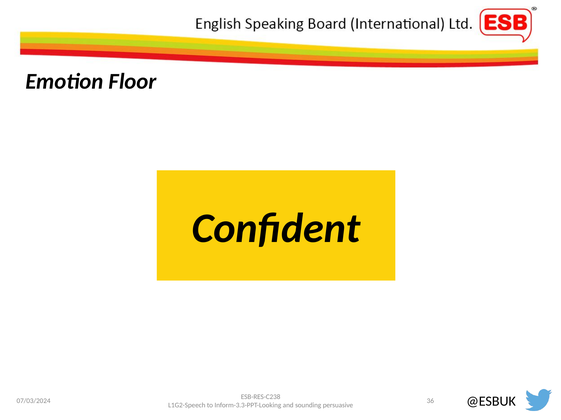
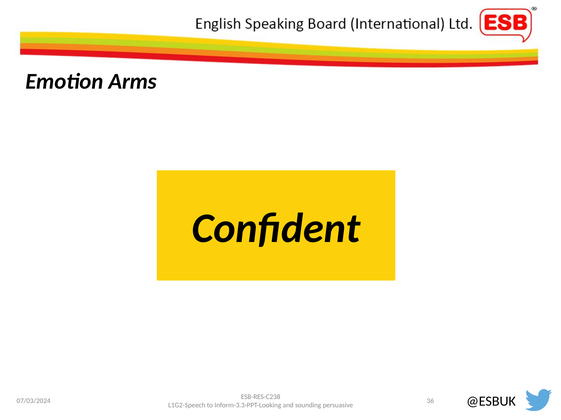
Floor: Floor -> Arms (133, 82)
